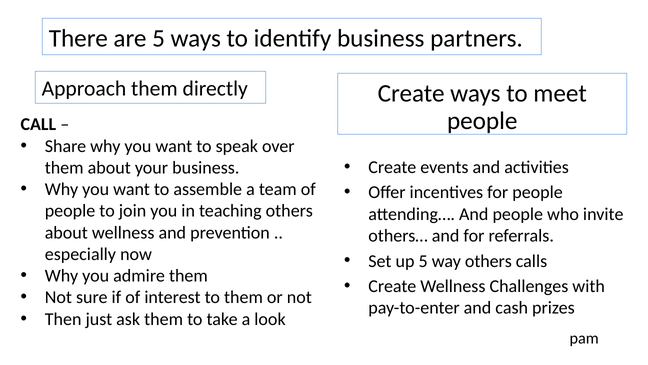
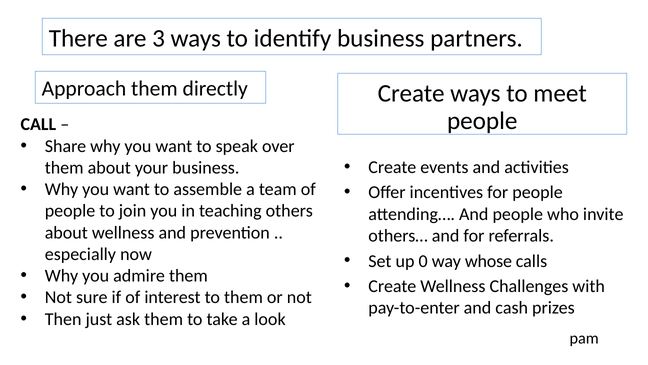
are 5: 5 -> 3 (159, 38)
up 5: 5 -> 0 (423, 261)
way others: others -> whose (488, 261)
